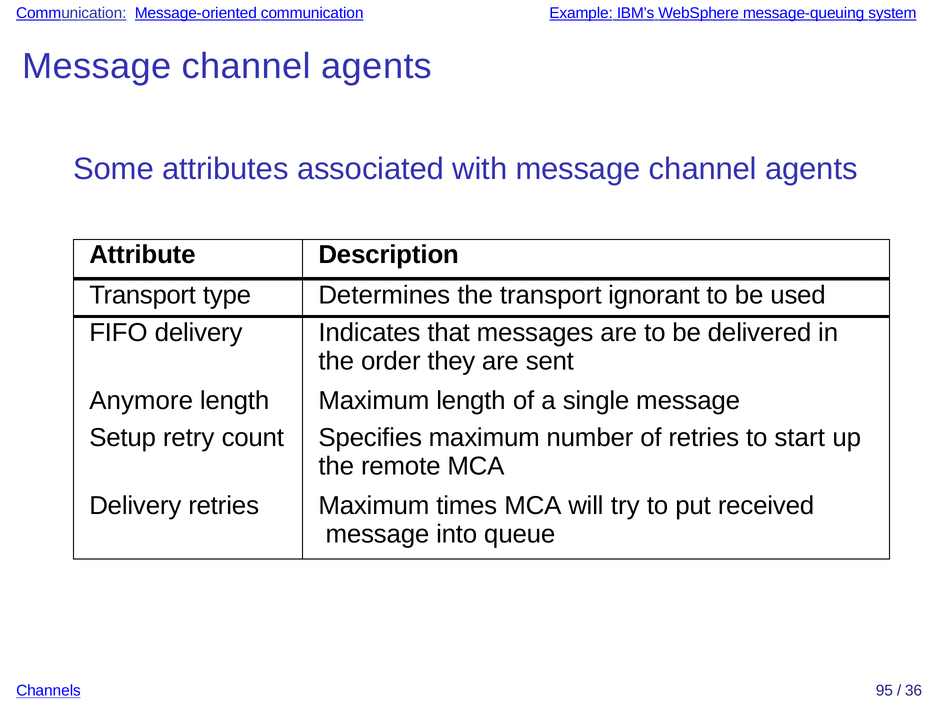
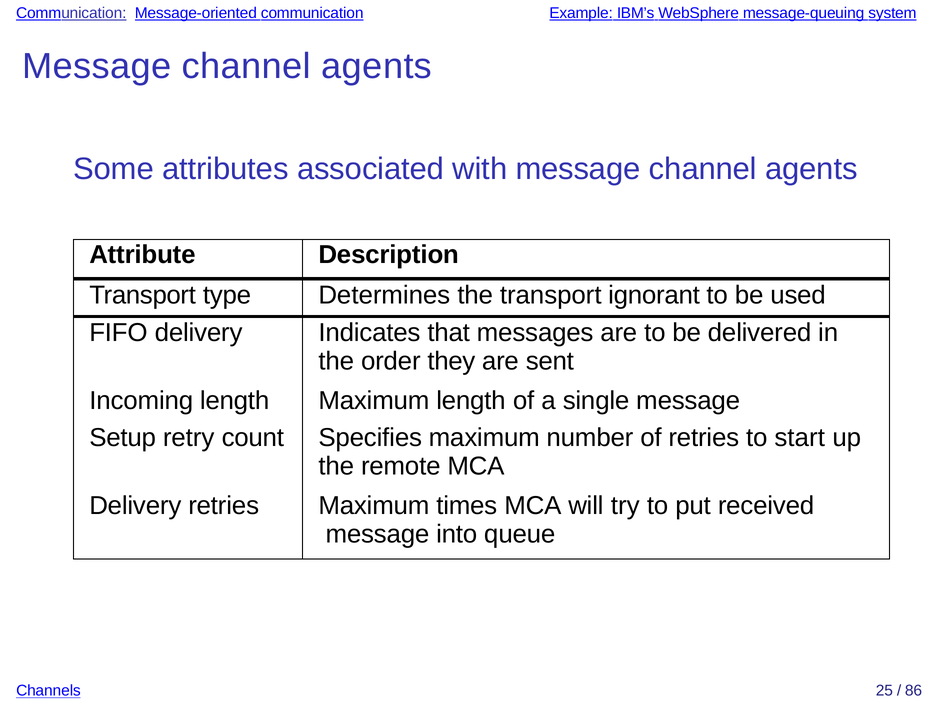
Anymore: Anymore -> Incoming (141, 401)
95: 95 -> 25 (884, 691)
36: 36 -> 86 (914, 691)
